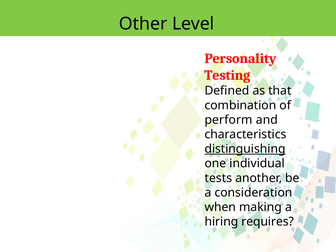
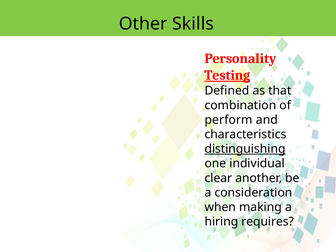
Level: Level -> Skills (193, 24)
Testing underline: none -> present (227, 75)
tests: tests -> clear (218, 178)
